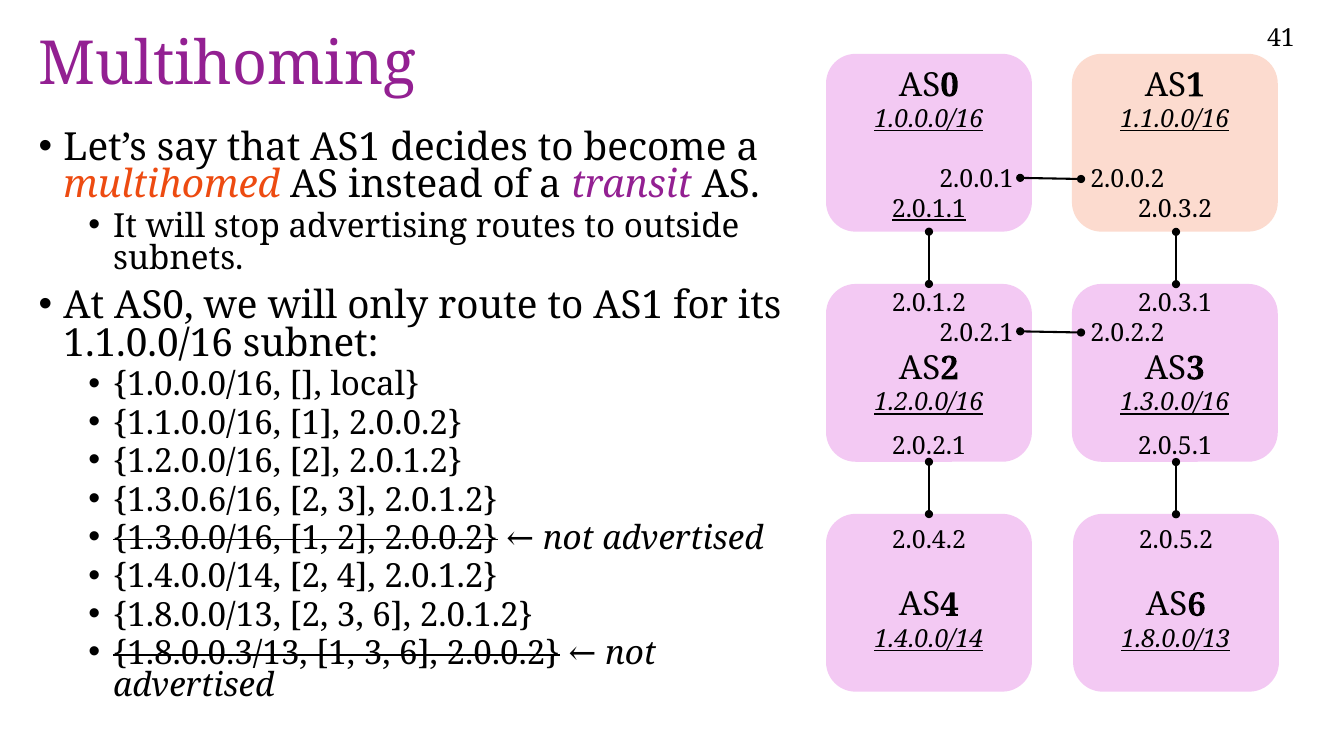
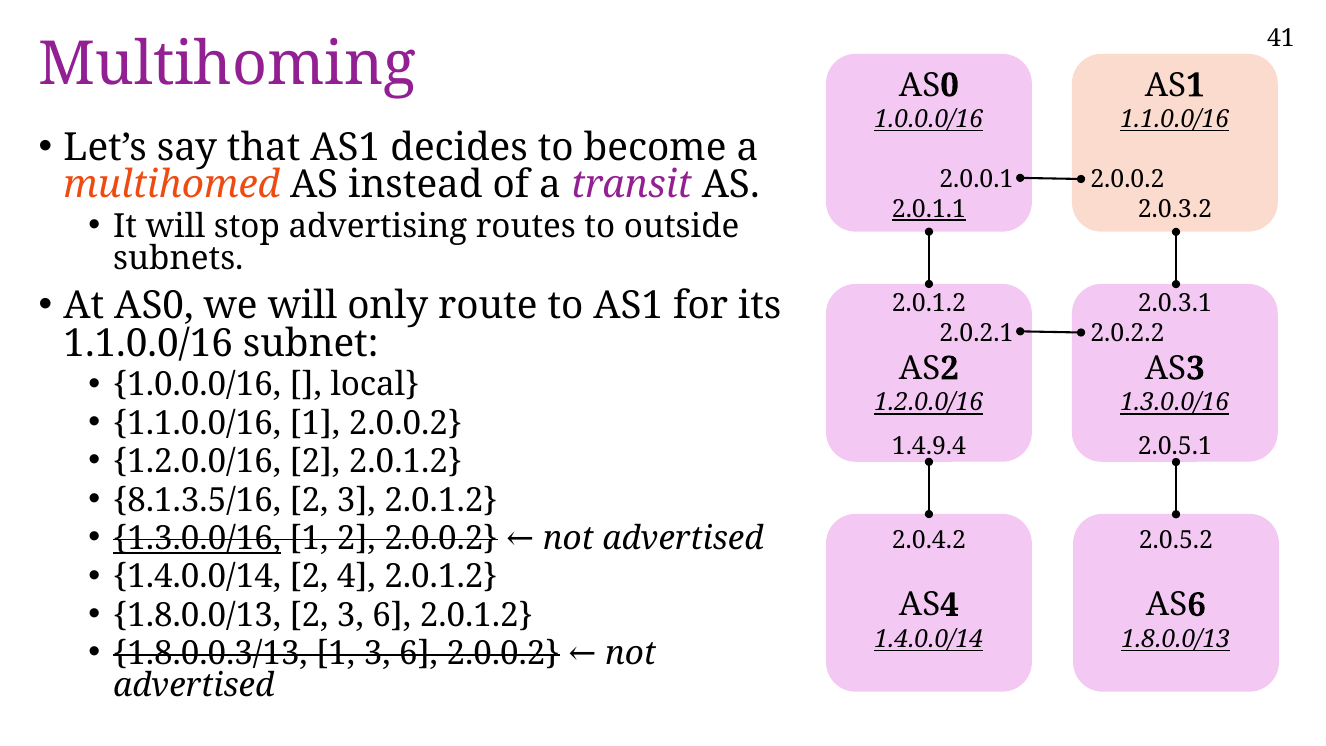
2.0.2.1: 2.0.2.1 -> 1.4.9.4 (929, 446)
1.3.0.6/16: 1.3.0.6/16 -> 8.1.3.5/16 (197, 500)
1.3.0.0/16 underline: none -> present (197, 538)
